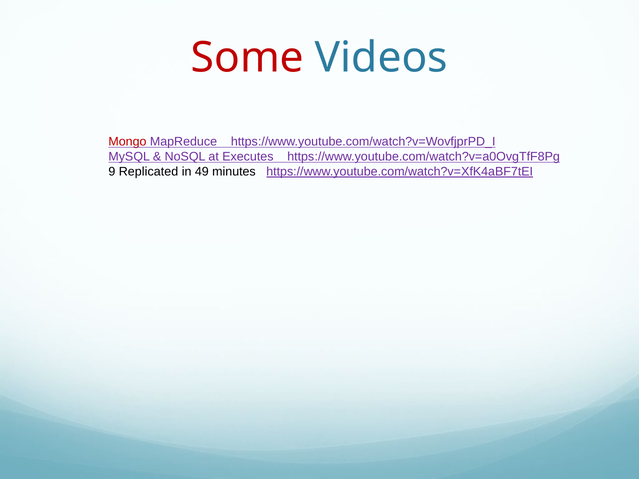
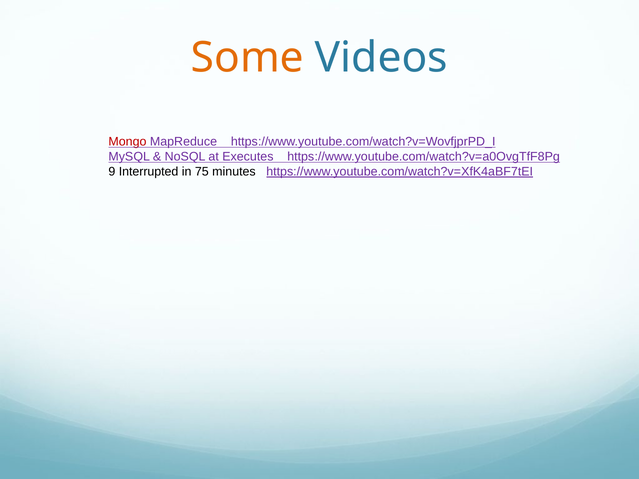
Some colour: red -> orange (247, 58)
Replicated: Replicated -> Interrupted (149, 172)
49: 49 -> 75 (202, 172)
